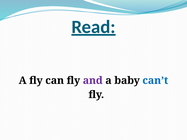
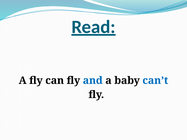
and colour: purple -> blue (93, 81)
